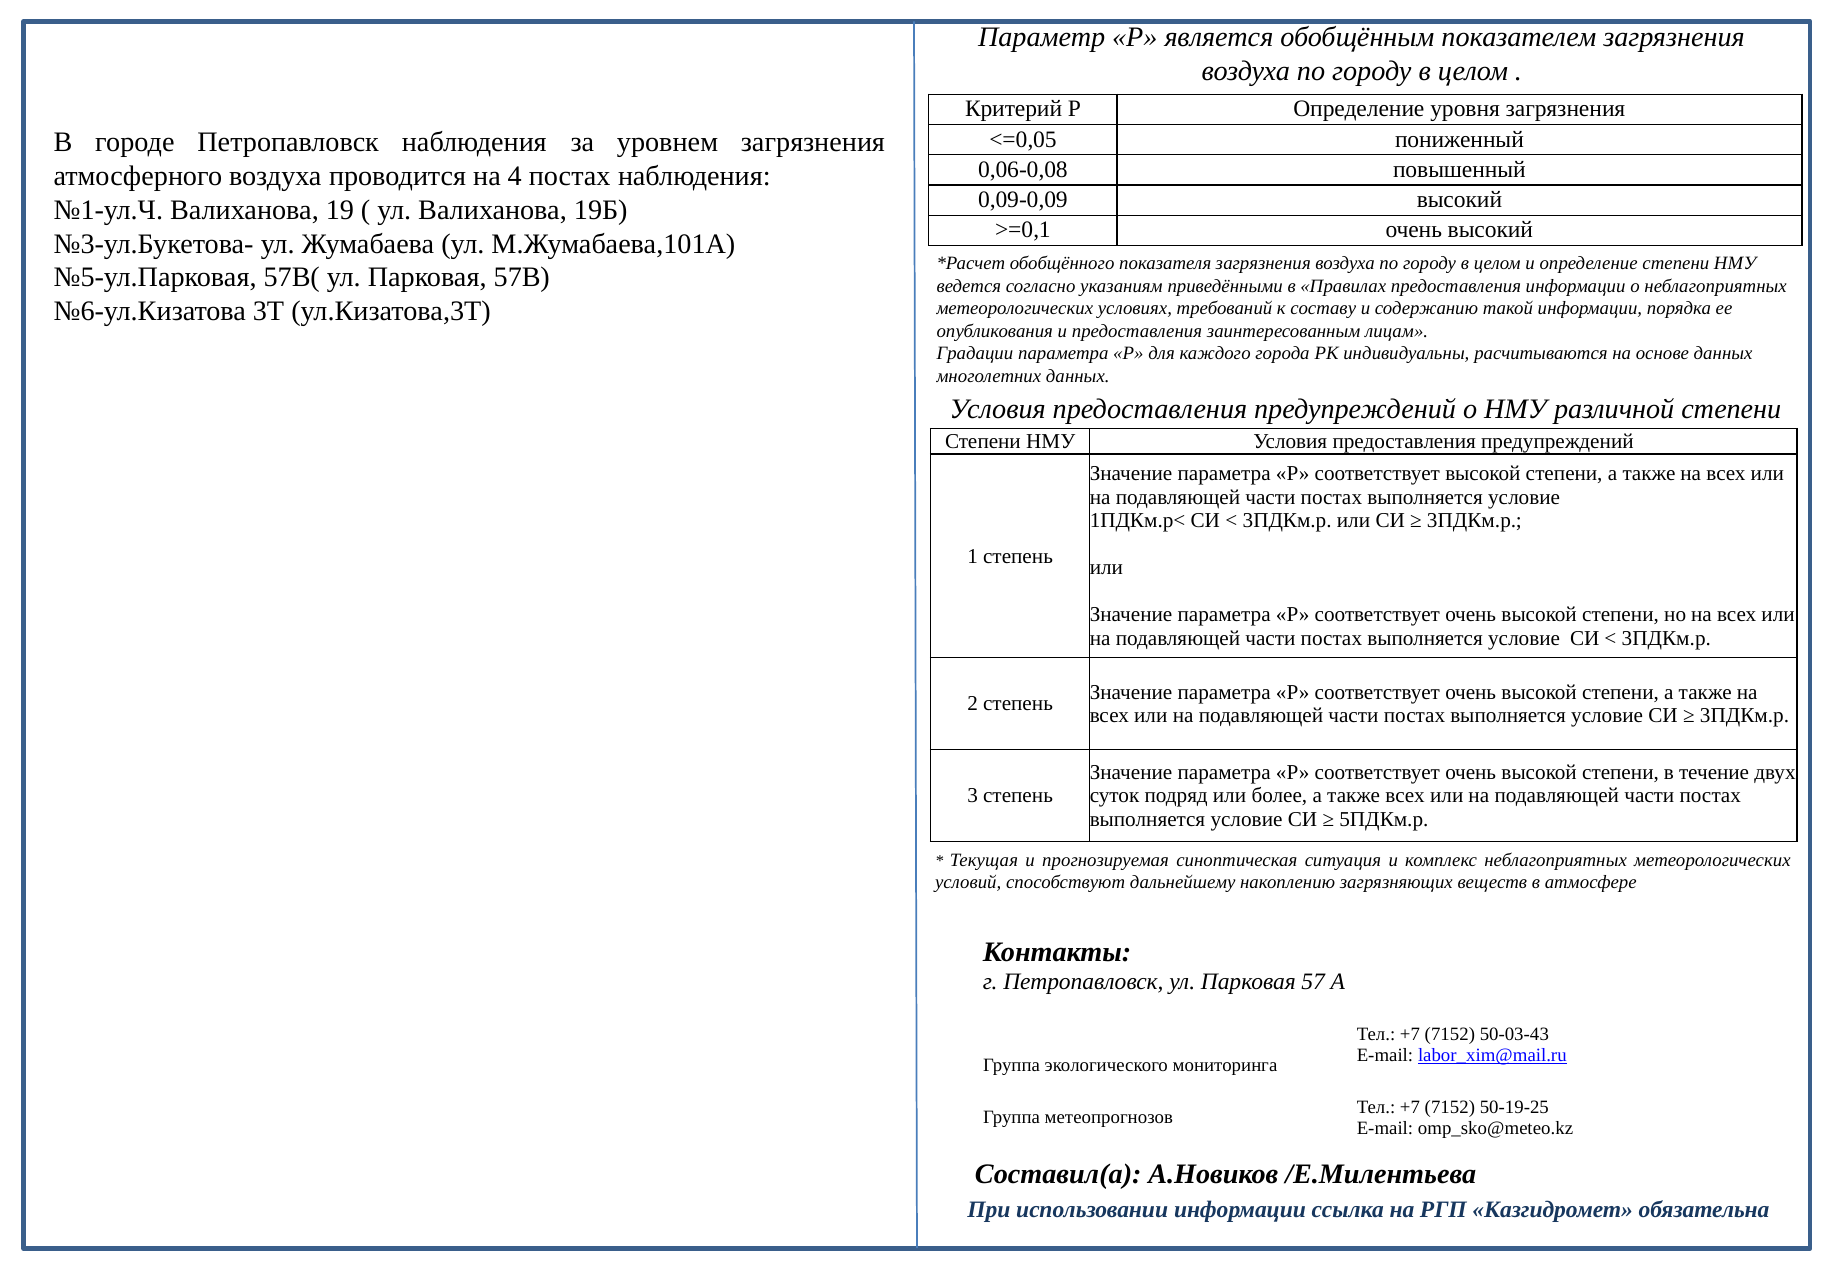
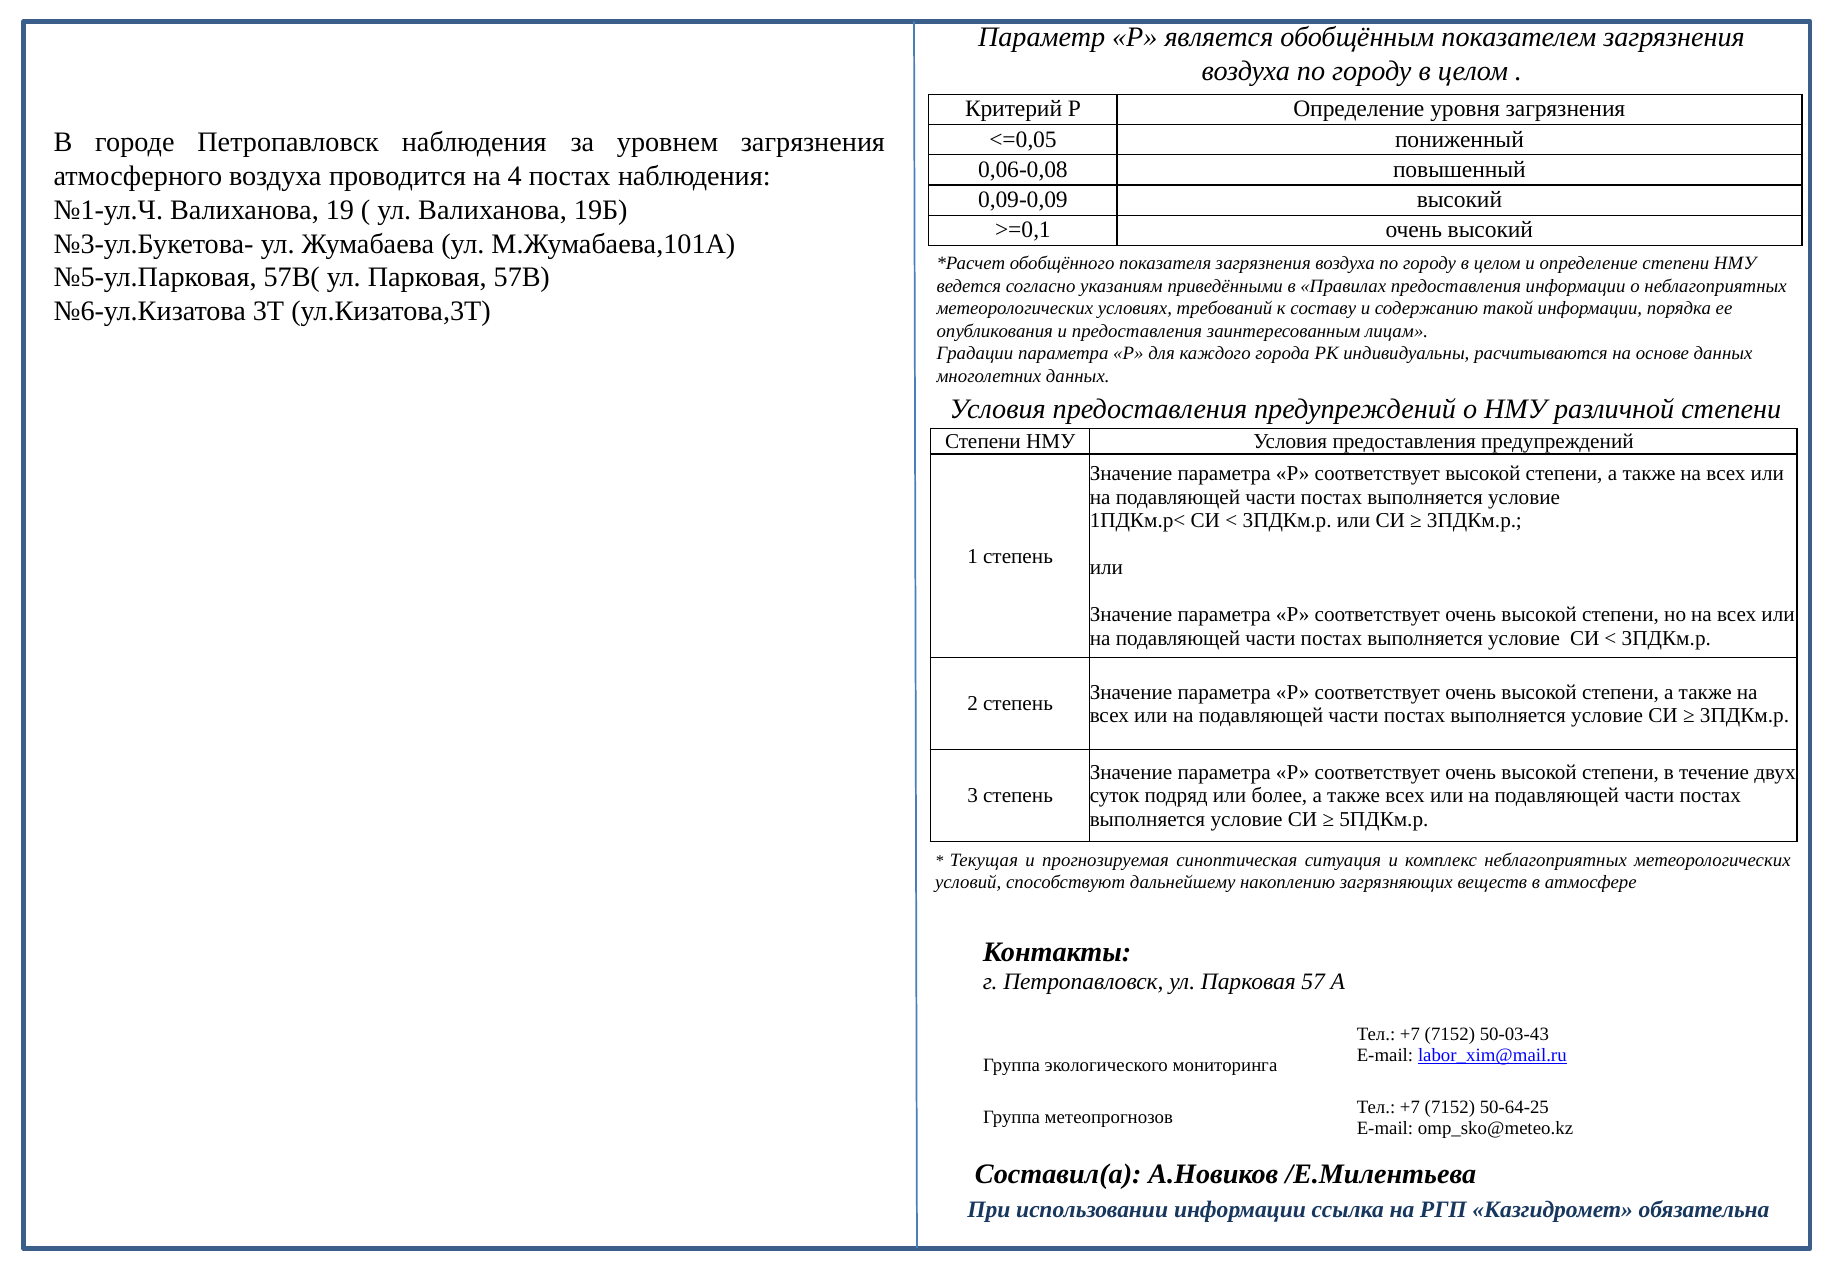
50-19-25: 50-19-25 -> 50-64-25 (1514, 1107)
